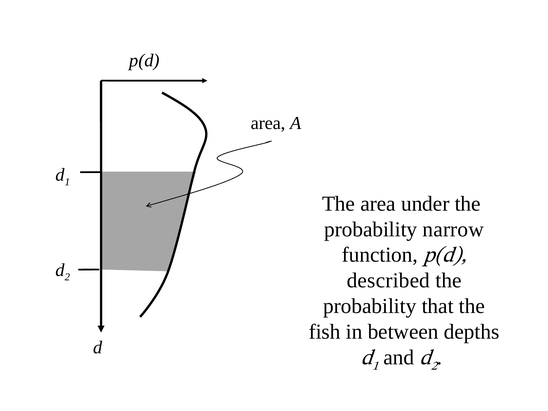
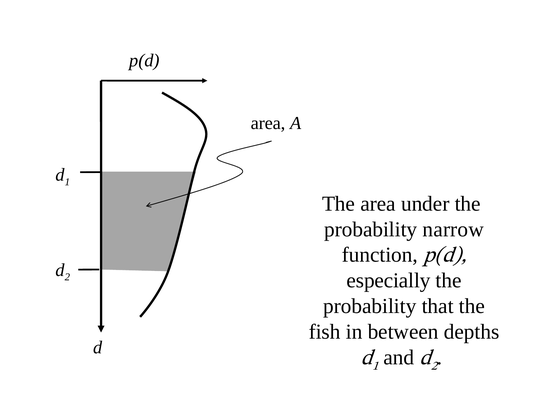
described: described -> especially (389, 281)
